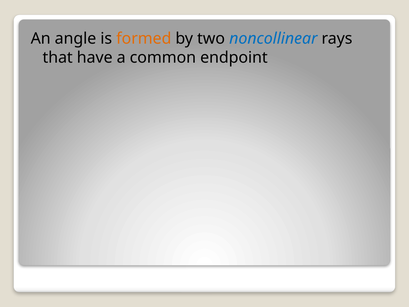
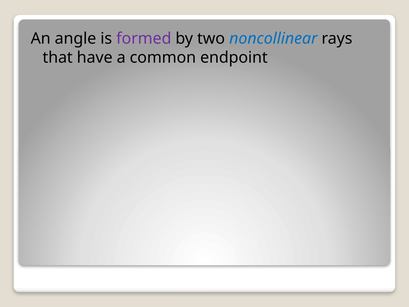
formed colour: orange -> purple (144, 38)
